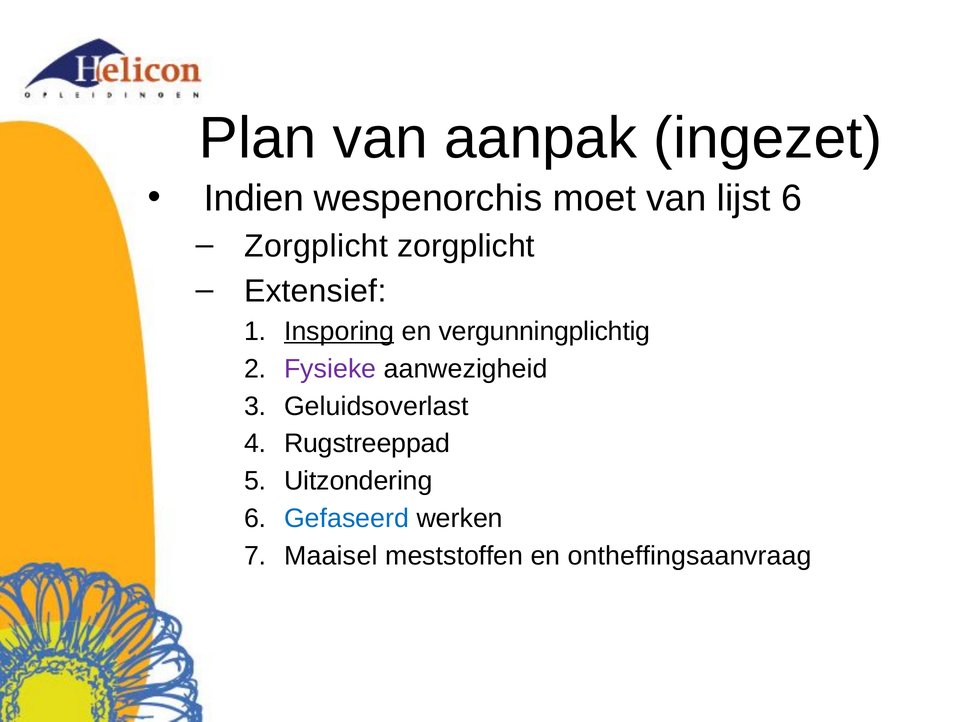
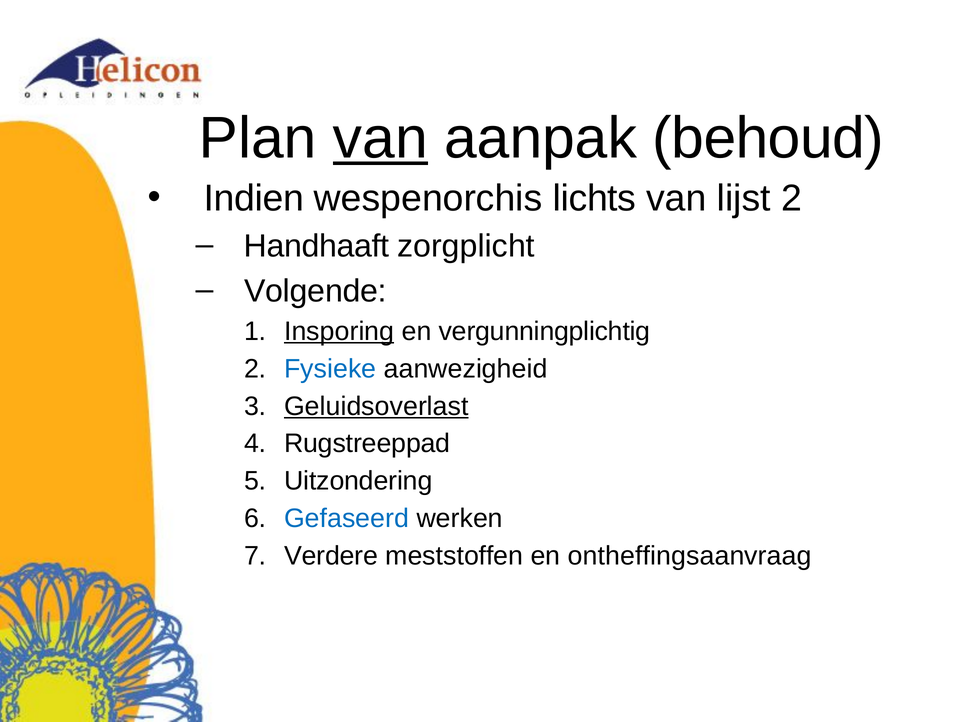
van underline: none -> present (380, 138)
ingezet: ingezet -> behoud (768, 138)
moet: moet -> lichts (594, 198)
lijst 6: 6 -> 2 (791, 198)
Zorgplicht: Zorgplicht -> Handhaaft (316, 246)
Extensief: Extensief -> Volgende (315, 291)
Fysieke colour: purple -> blue (330, 369)
Geluidsoverlast underline: none -> present (376, 406)
Maaisel: Maaisel -> Verdere (331, 556)
